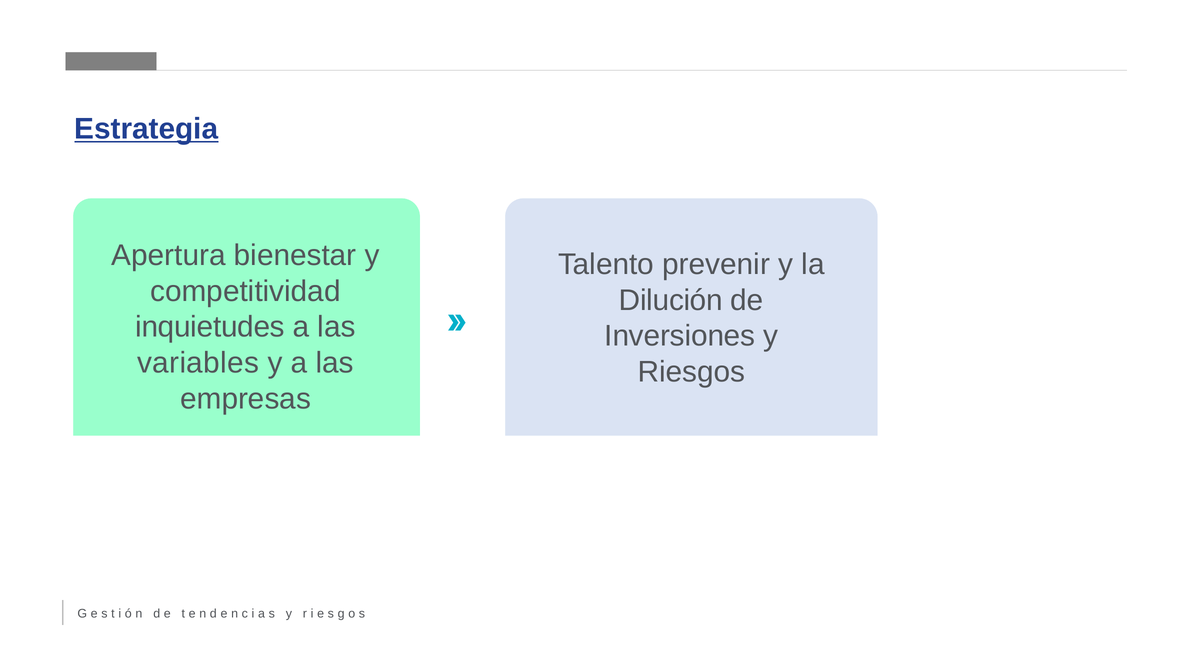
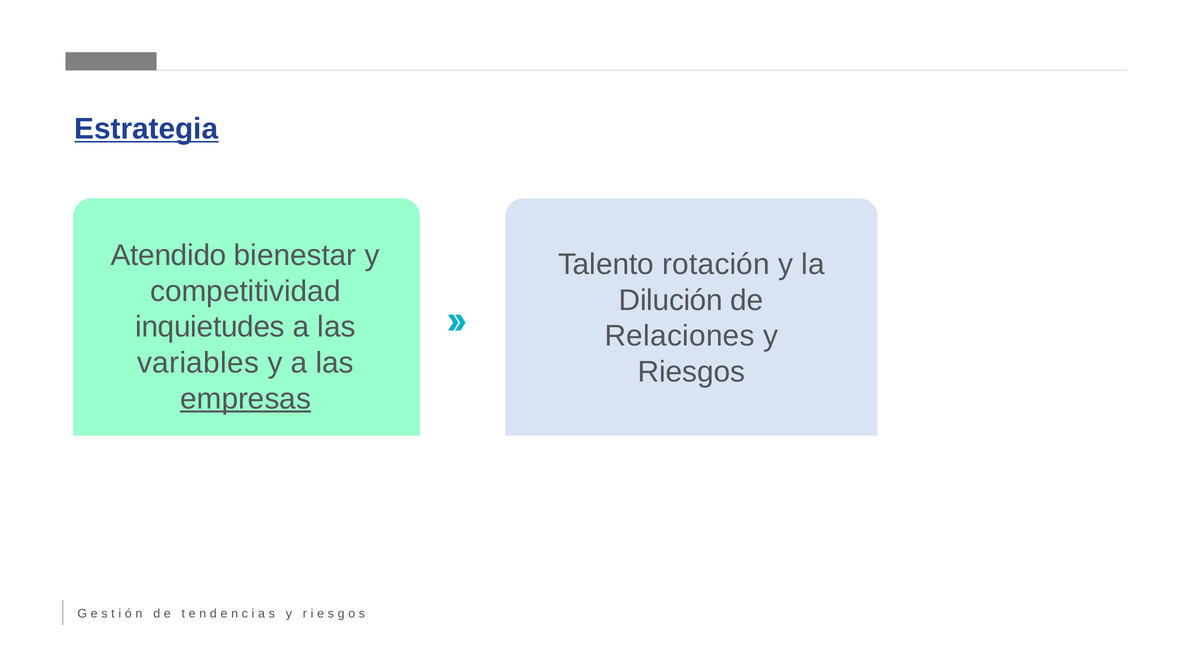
Apertura: Apertura -> Atendido (169, 255)
prevenir: prevenir -> rotación (716, 264)
Inversiones: Inversiones -> Relaciones (680, 336)
empresas underline: none -> present (246, 398)
